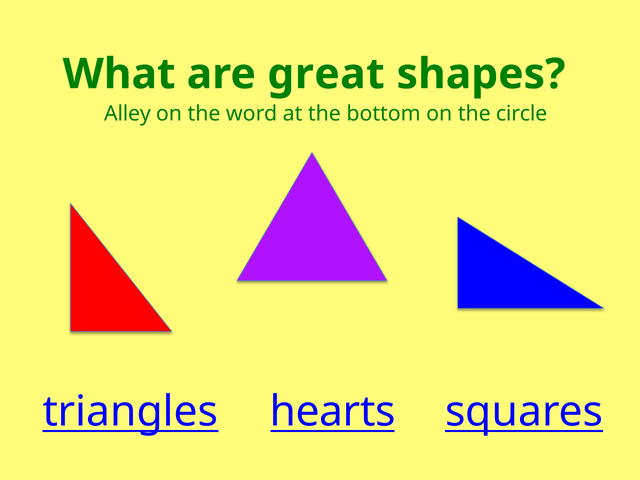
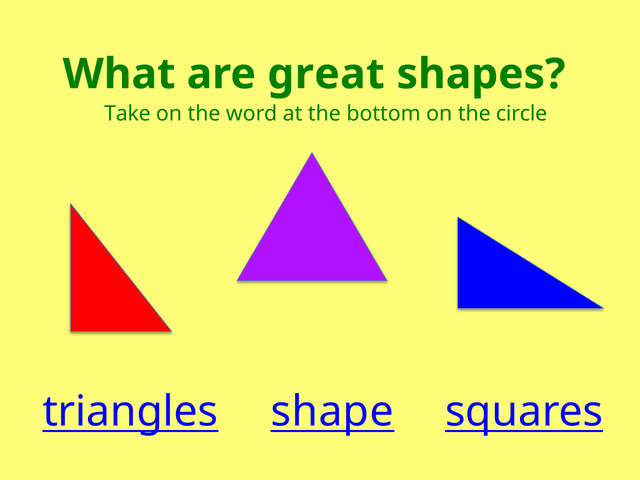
Alley: Alley -> Take (127, 114)
hearts: hearts -> shape (332, 412)
